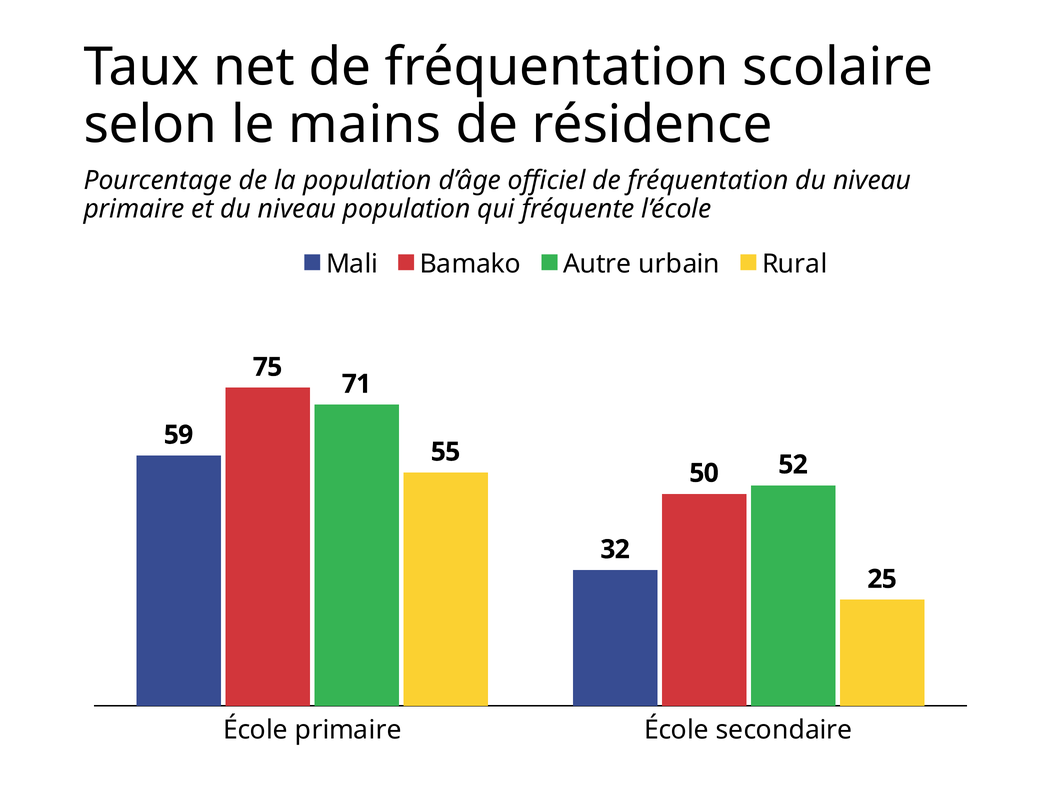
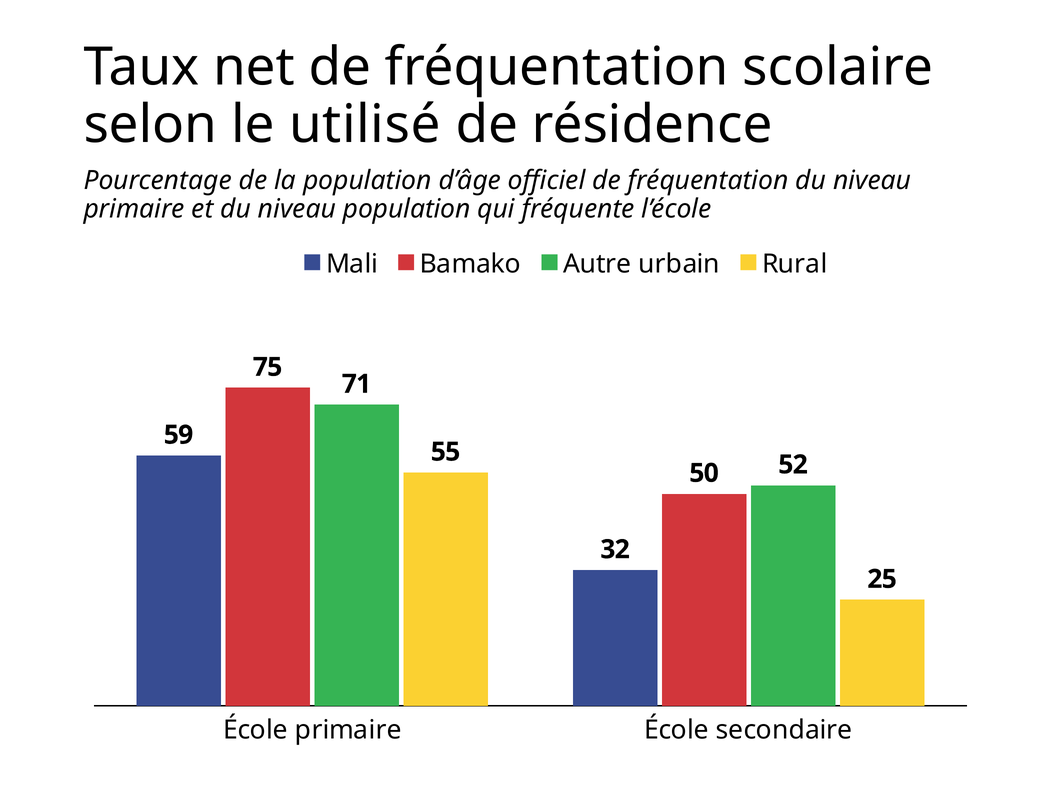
mains: mains -> utilisé (365, 125)
